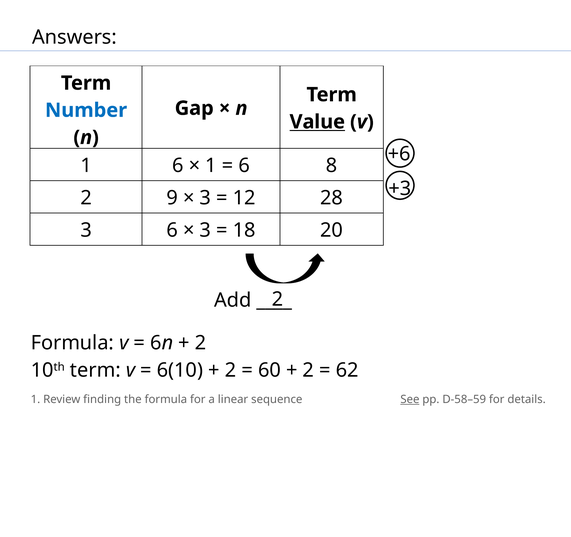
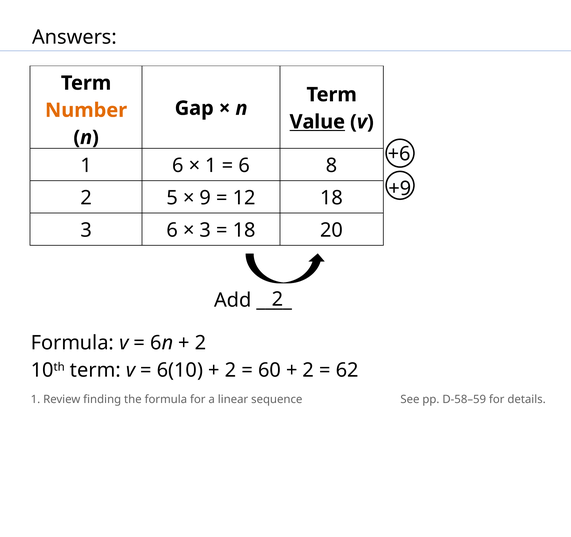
Number colour: blue -> orange (86, 110)
+3: +3 -> +9 (400, 189)
9: 9 -> 5 (172, 198)
3: 3 -> 9 (205, 198)
12 28: 28 -> 18 (332, 198)
See underline: present -> none (410, 399)
